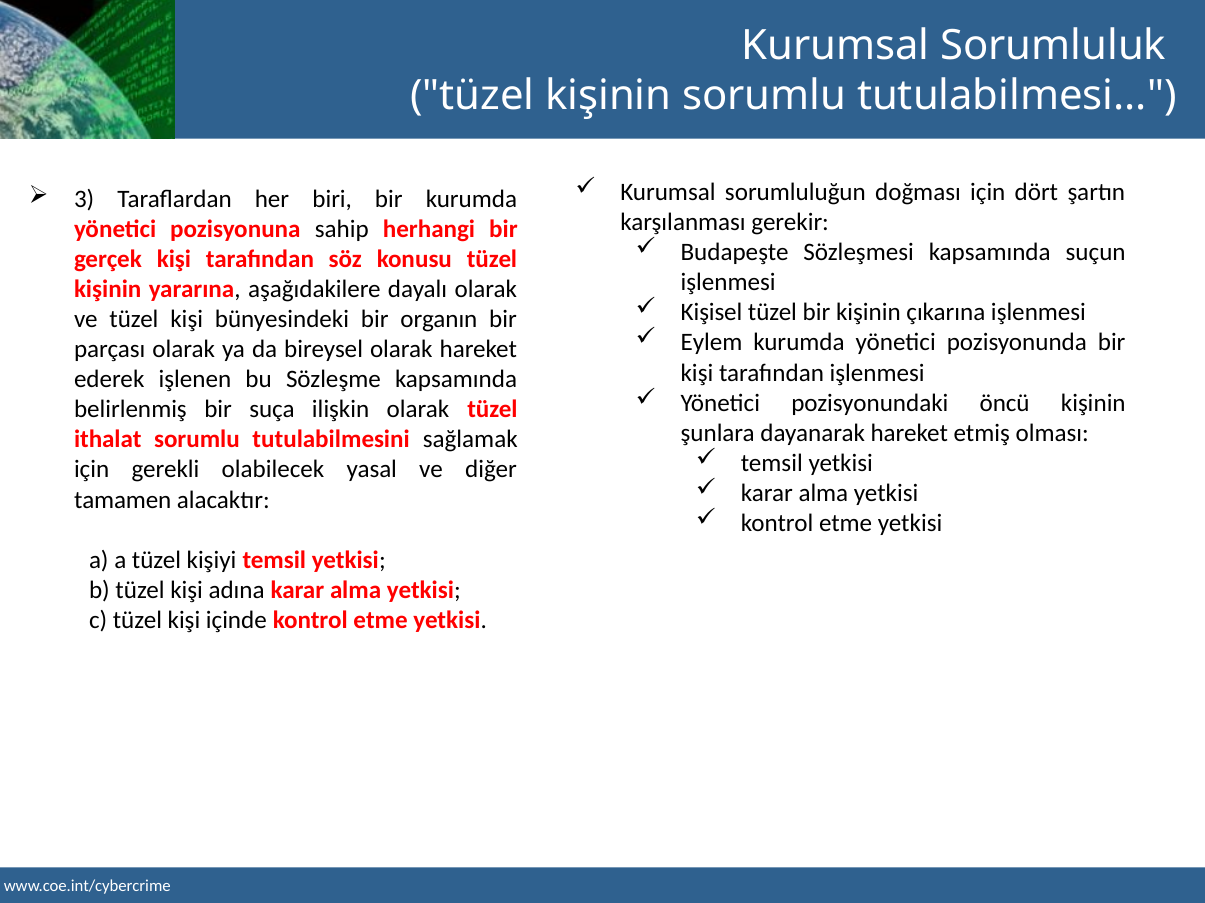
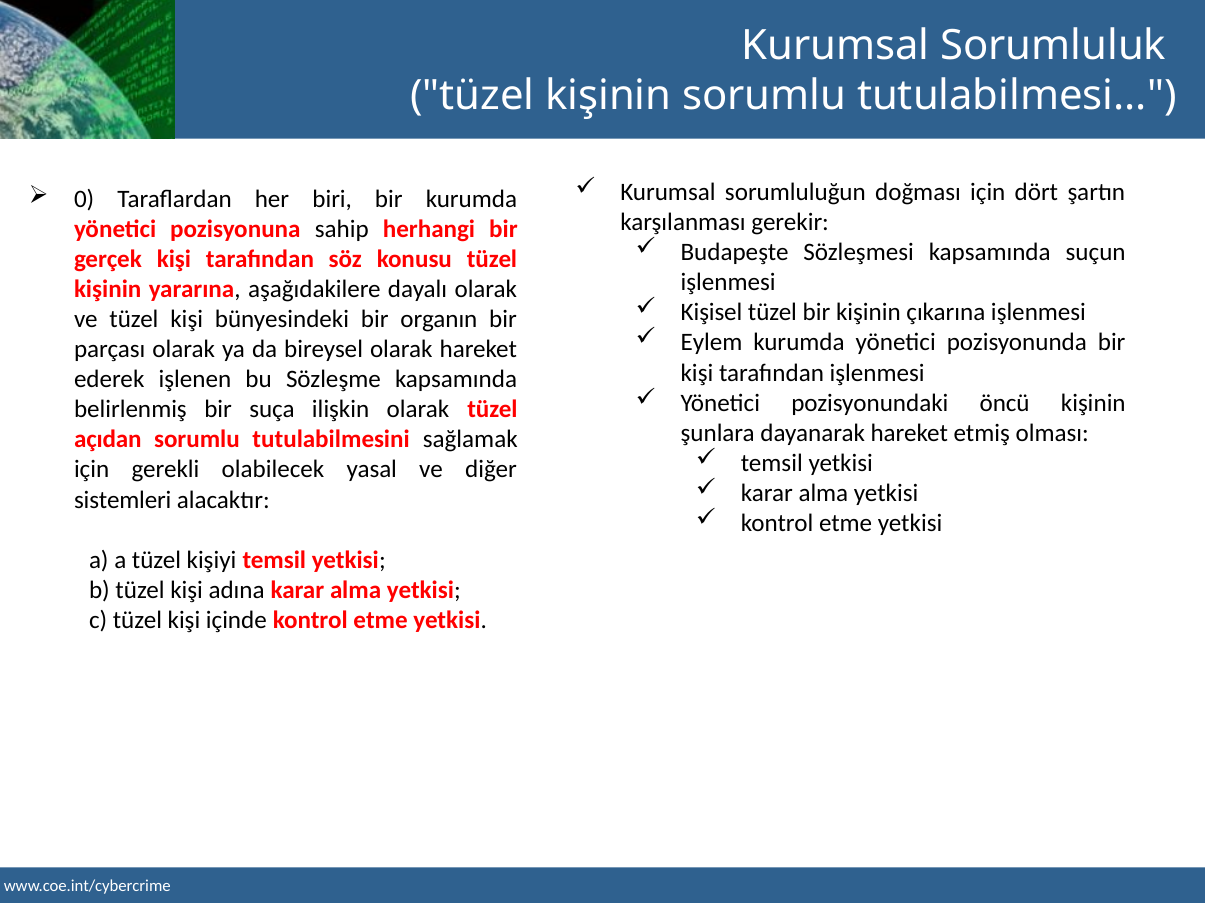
3: 3 -> 0 (84, 199)
ithalat: ithalat -> açıdan (108, 440)
tamamen: tamamen -> sistemleri (123, 500)
